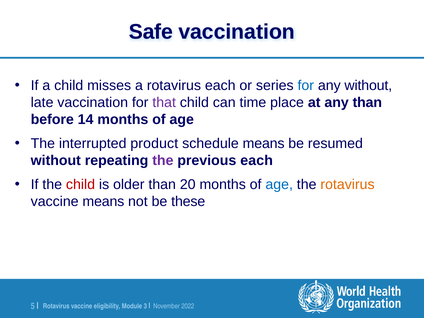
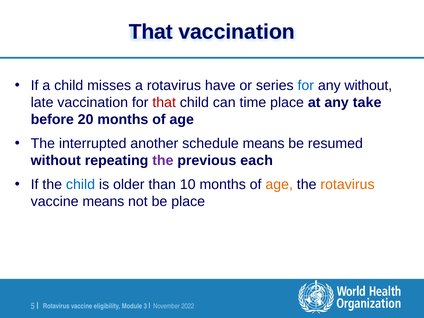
Safe: Safe -> That (151, 32)
rotavirus each: each -> have (220, 86)
that colour: purple -> red (164, 103)
any than: than -> take (367, 103)
14: 14 -> 20 (86, 120)
product: product -> another (154, 144)
child colour: red -> blue (81, 185)
20: 20 -> 10 (188, 185)
age colour: blue -> orange (279, 185)
be these: these -> place (188, 201)
